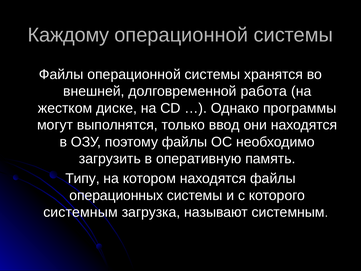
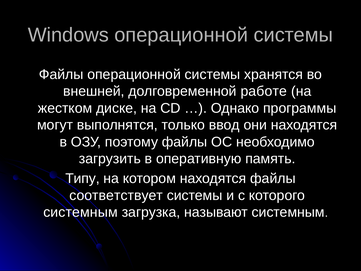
Каждому: Каждому -> Windows (68, 35)
работа: работа -> работе (264, 91)
операционных: операционных -> соответствует (116, 195)
